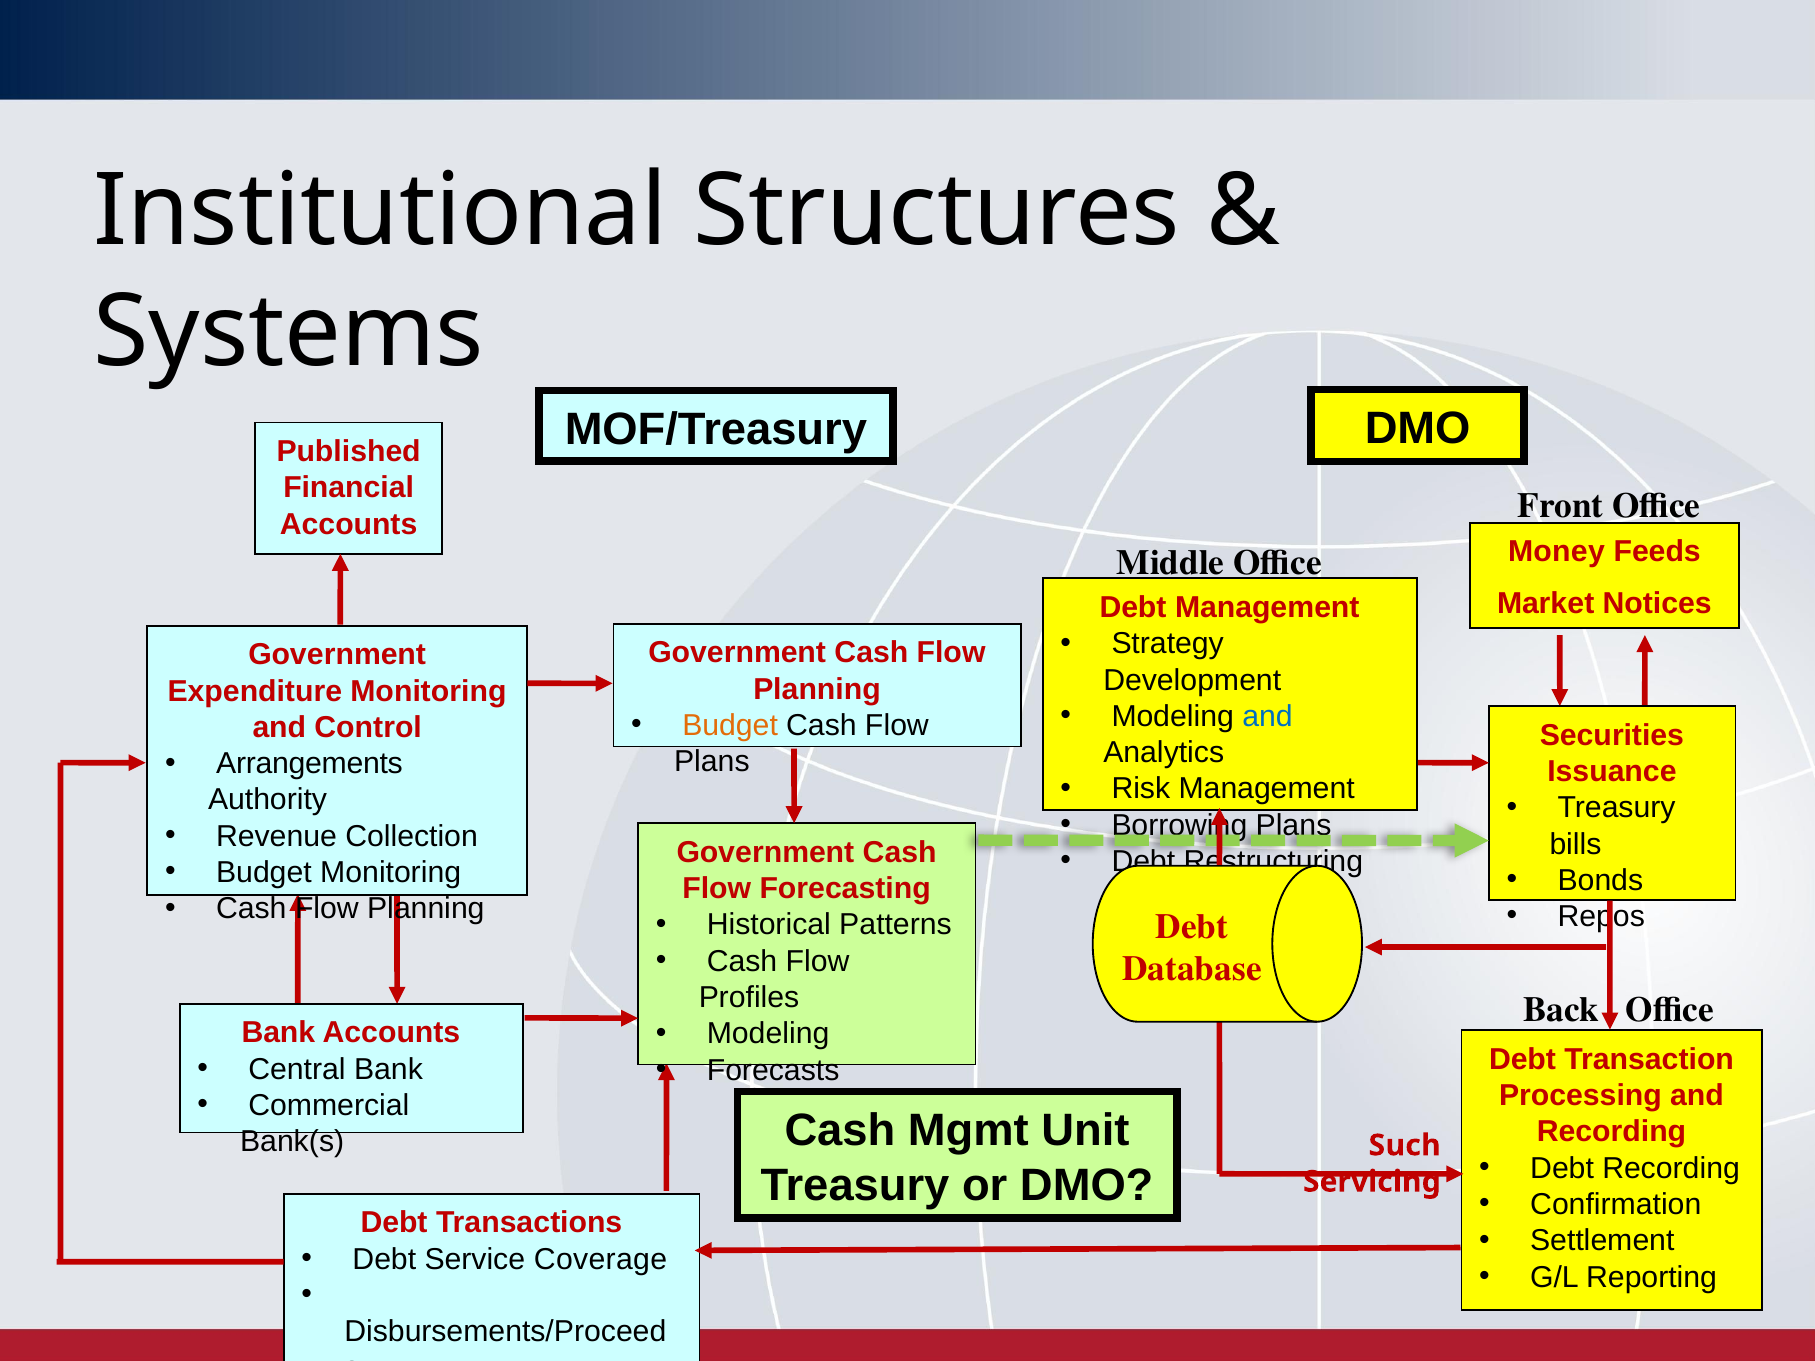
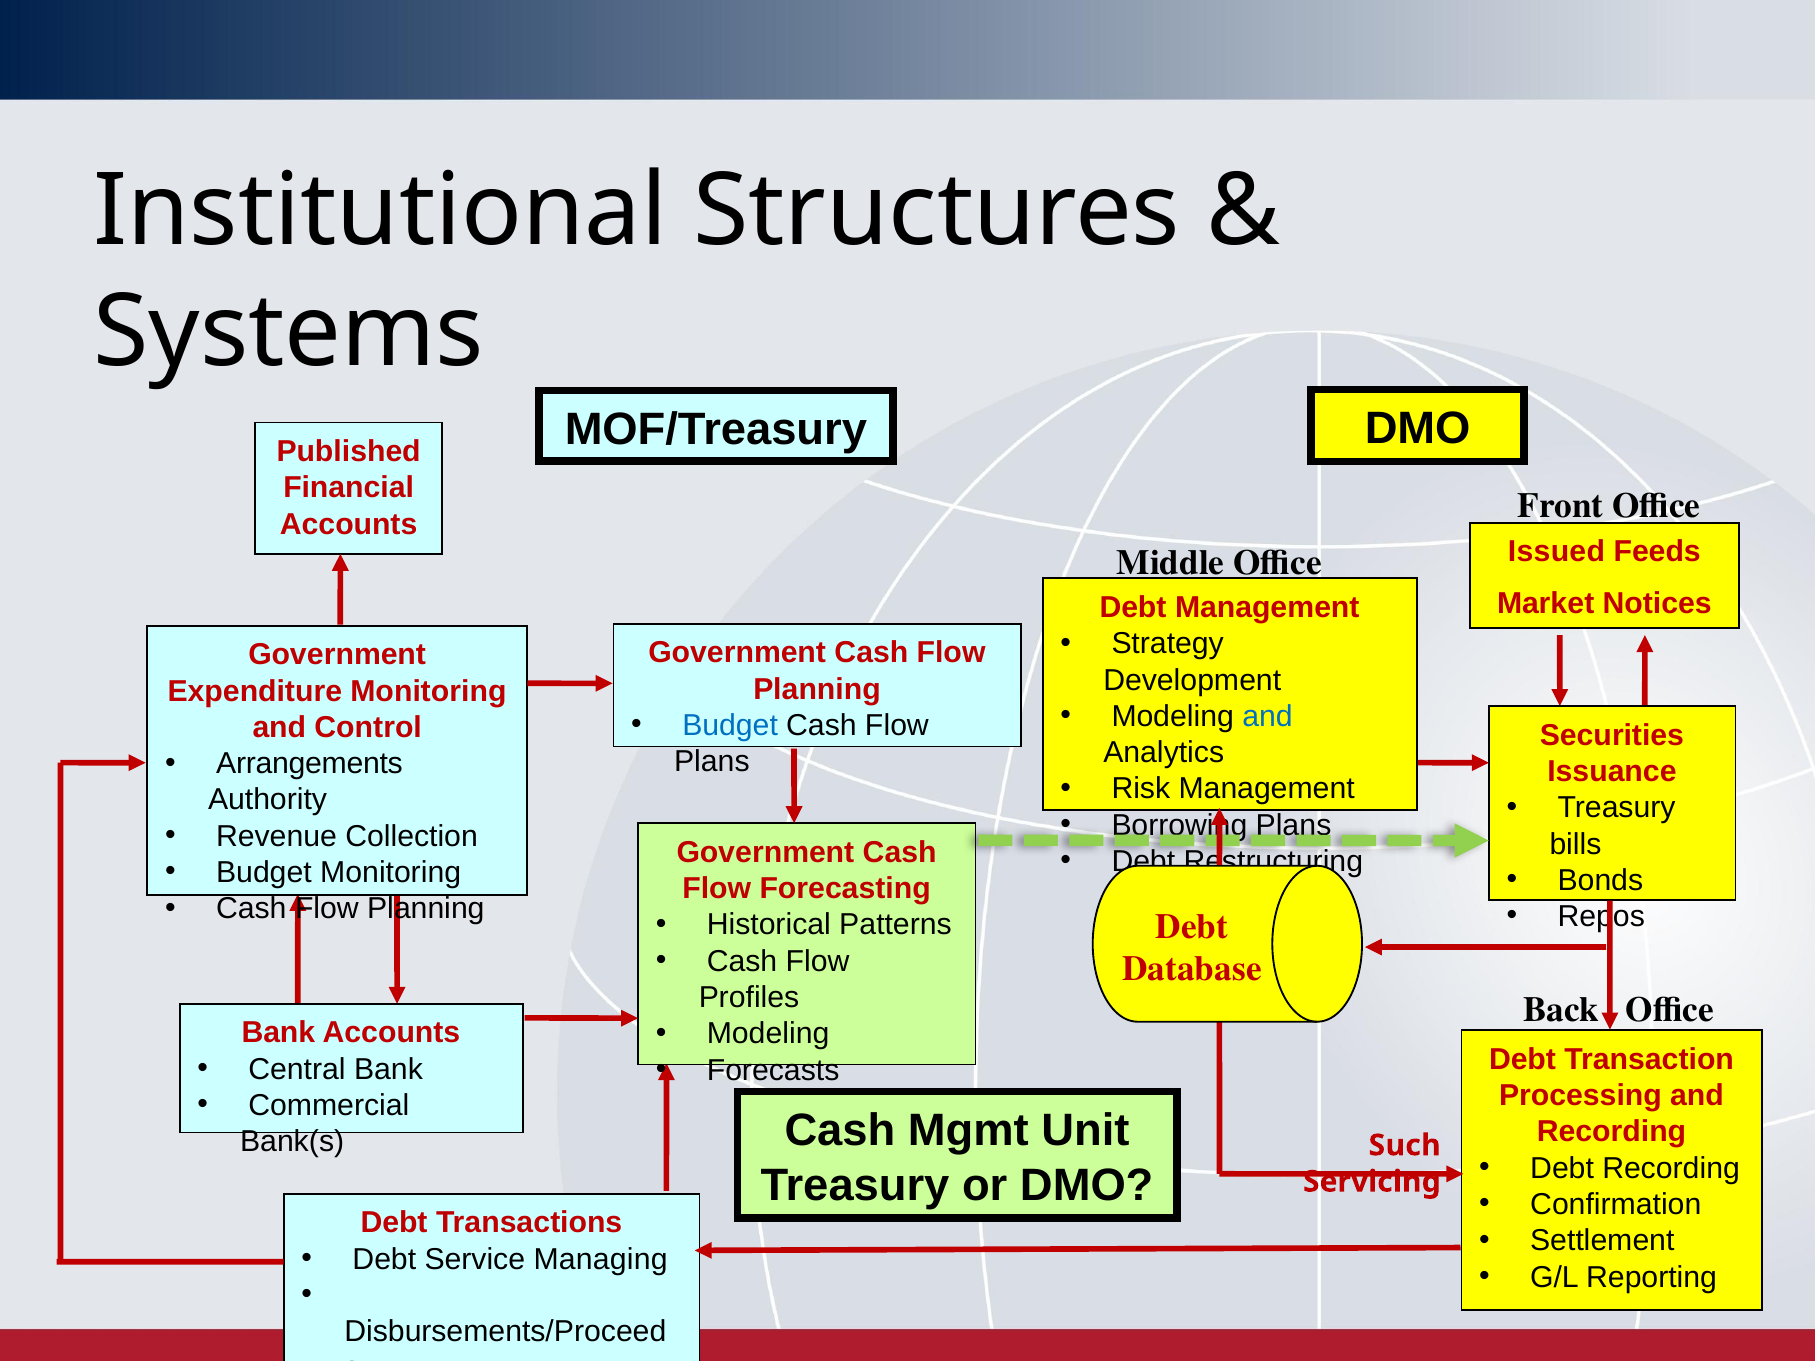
Money: Money -> Issued (1556, 552)
Budget colour: orange -> blue (730, 726)
Coverage: Coverage -> Managing (601, 1259)
